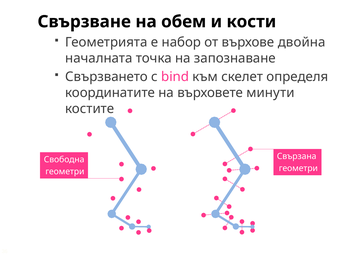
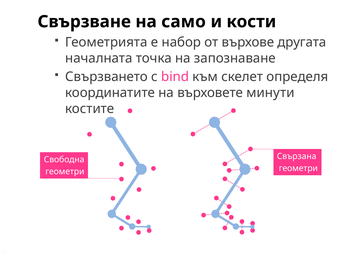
обем: обем -> само (184, 22)
двойна: двойна -> другата (302, 42)
